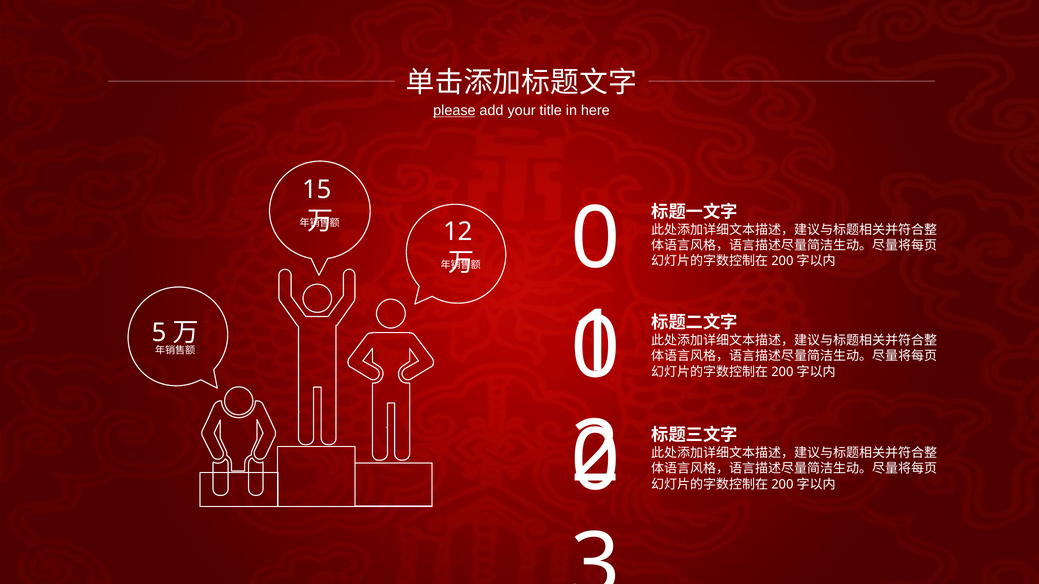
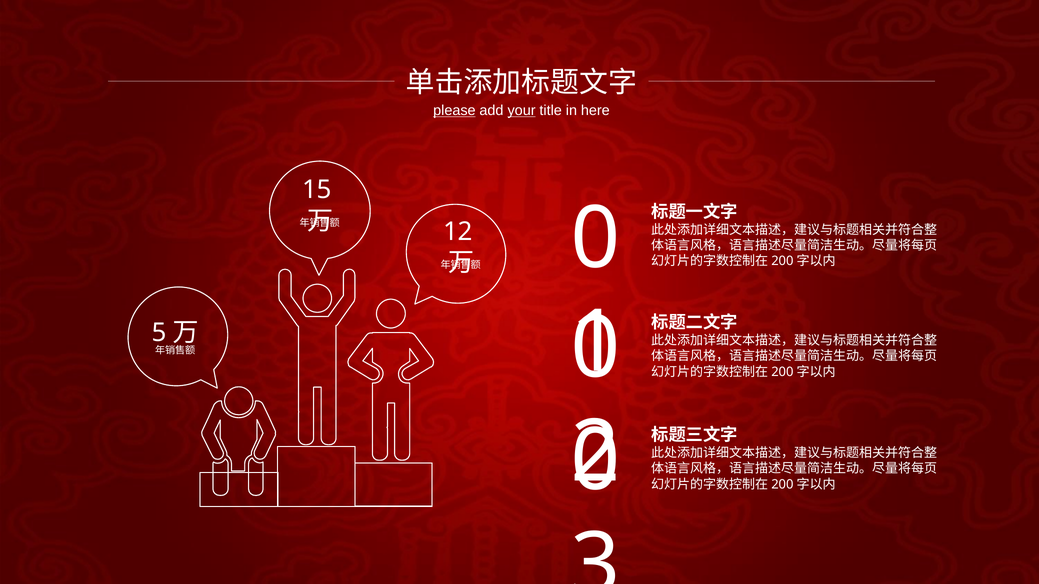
your underline: none -> present (522, 111)
